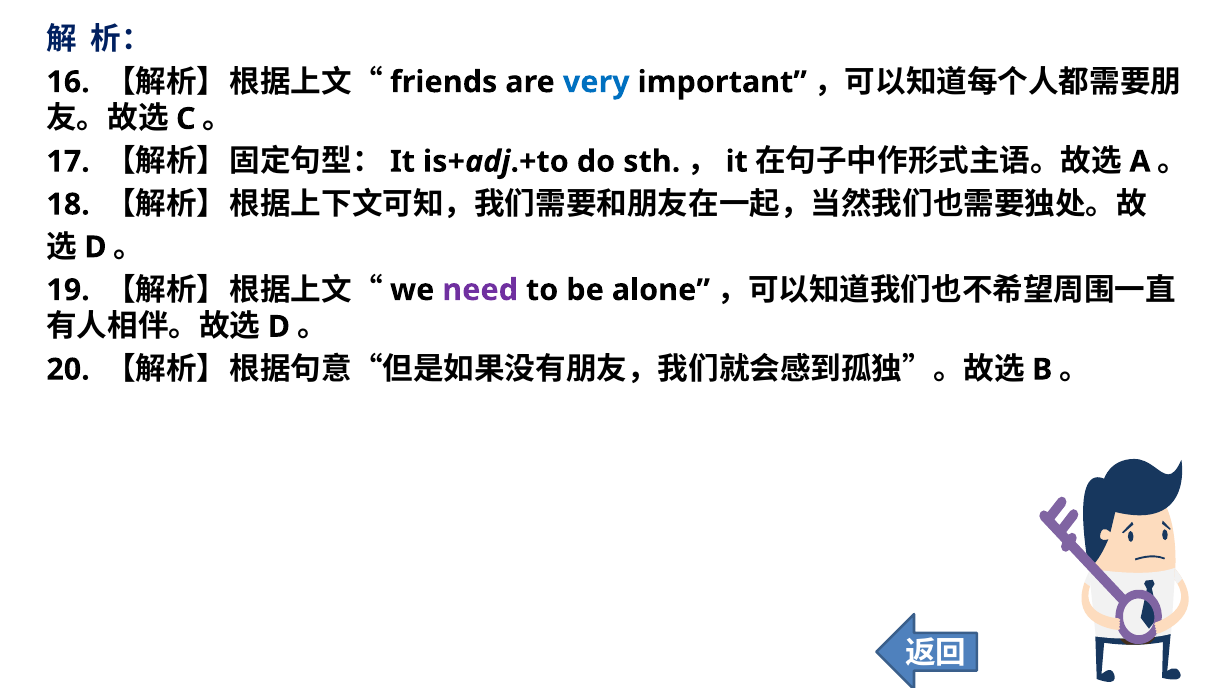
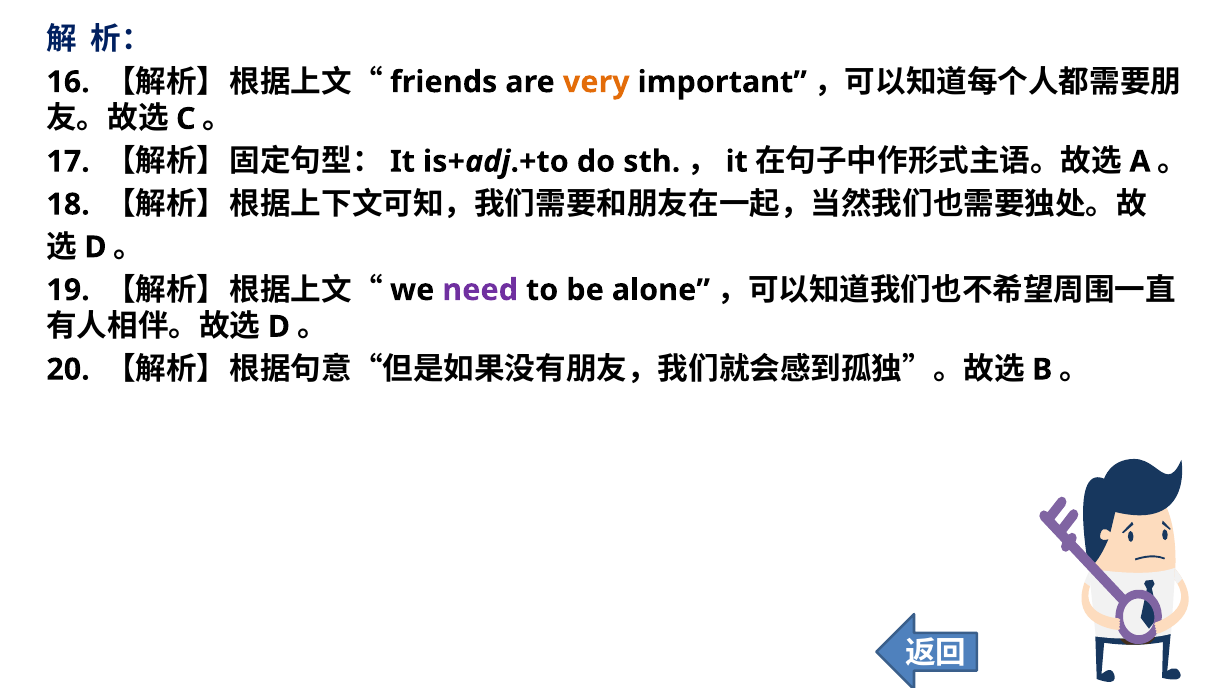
very colour: blue -> orange (596, 82)
